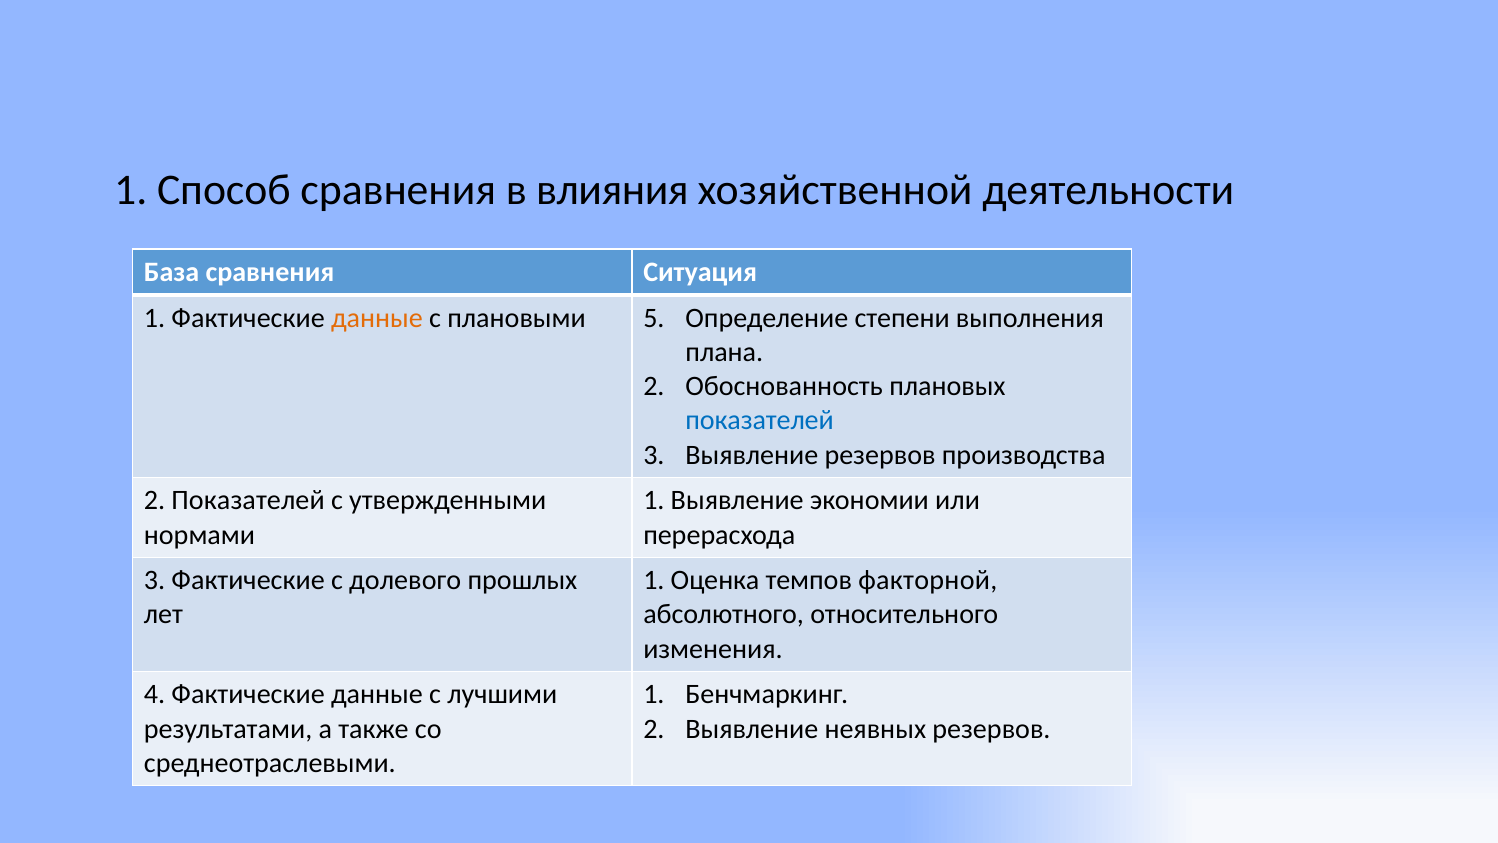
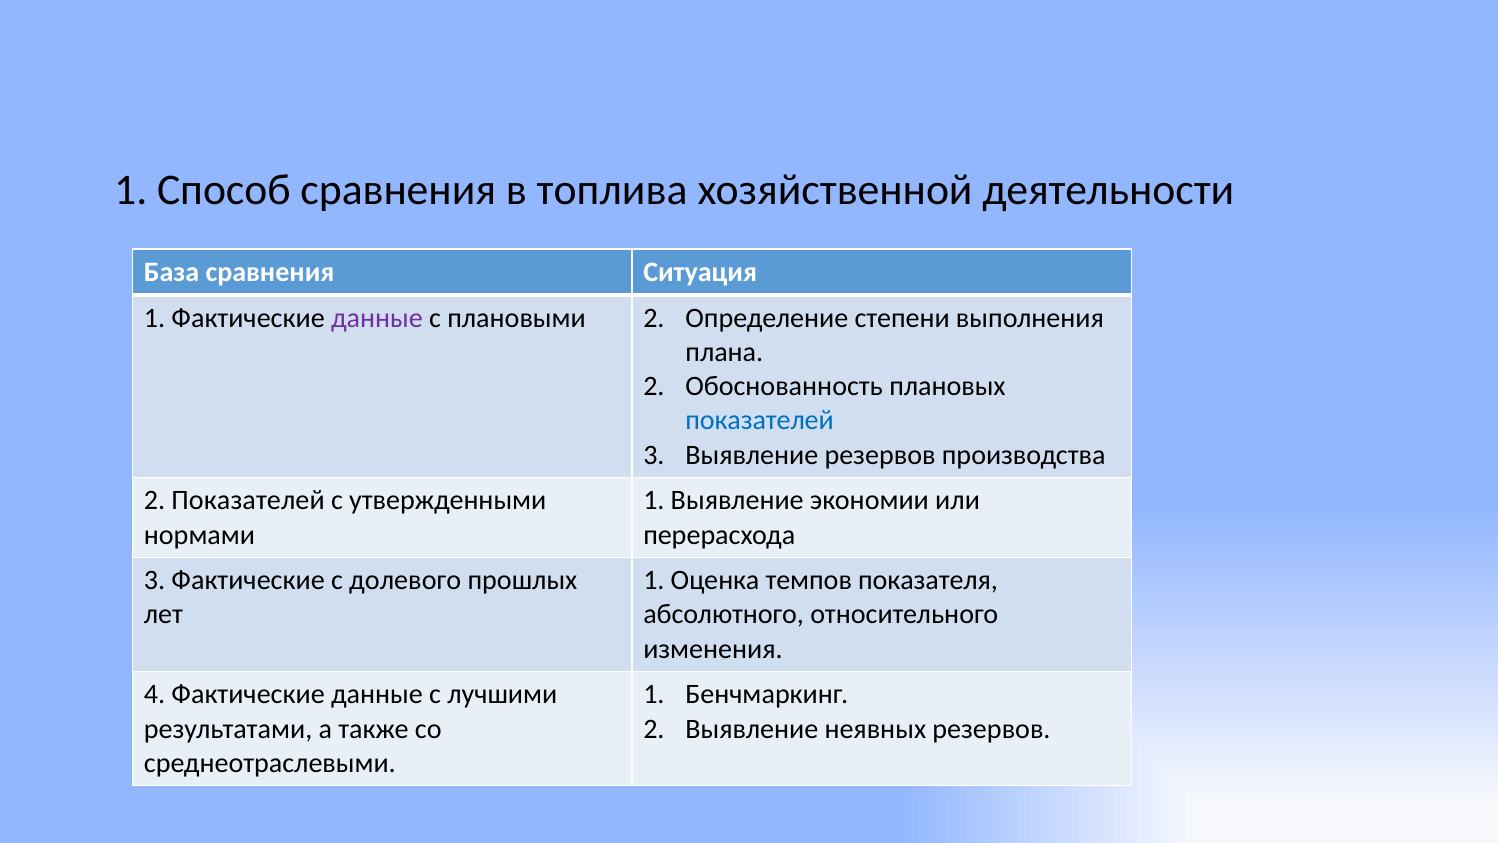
влияния: влияния -> топлива (612, 189)
данные colour: orange -> purple (377, 318)
плановыми 5: 5 -> 2 (654, 318)
факторной: факторной -> показателя (928, 580)
